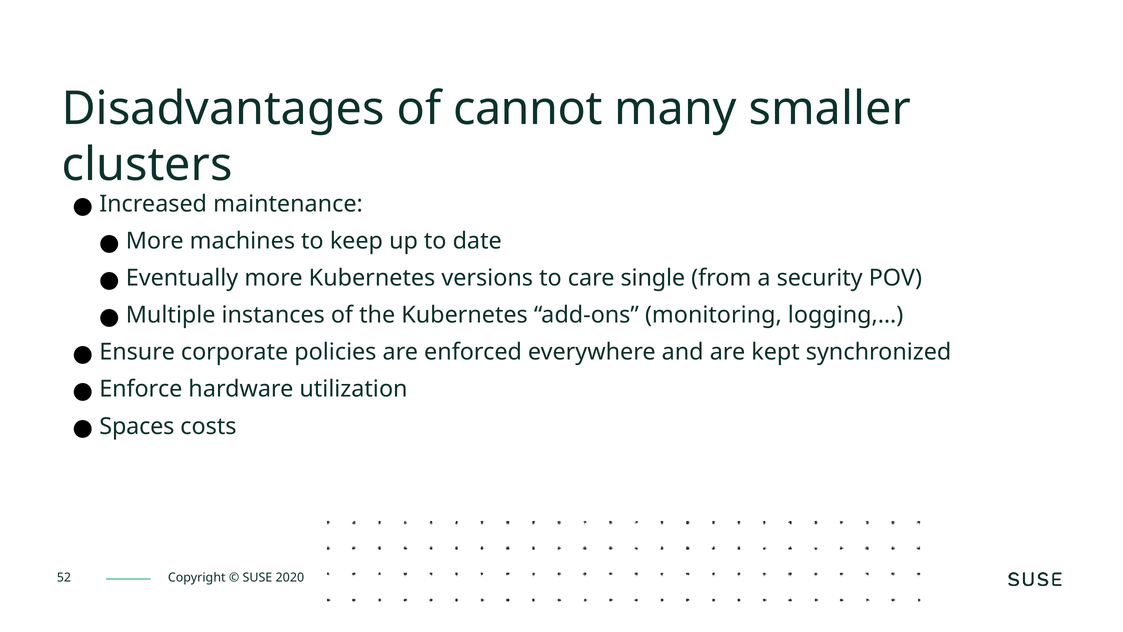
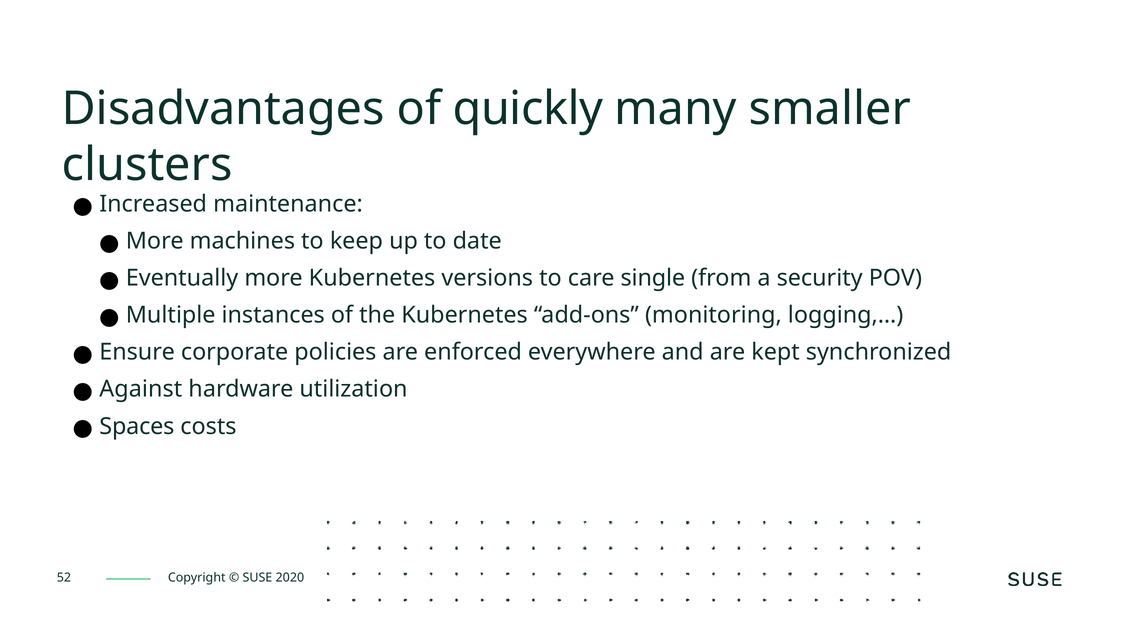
cannot: cannot -> quickly (528, 109)
Enforce: Enforce -> Against (141, 389)
